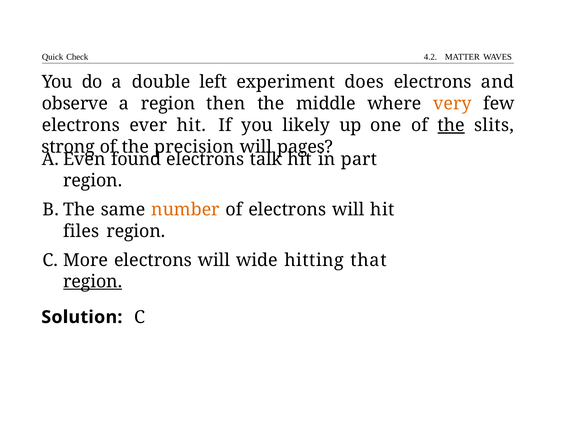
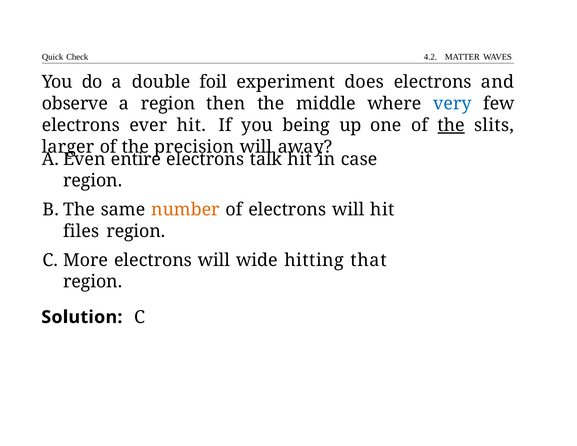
left: left -> foil (213, 82)
very colour: orange -> blue (452, 104)
likely: likely -> being (306, 125)
strong: strong -> larger (68, 147)
pages: pages -> away (305, 147)
found: found -> entire (136, 159)
part: part -> case (359, 159)
region underline: present -> none (93, 281)
